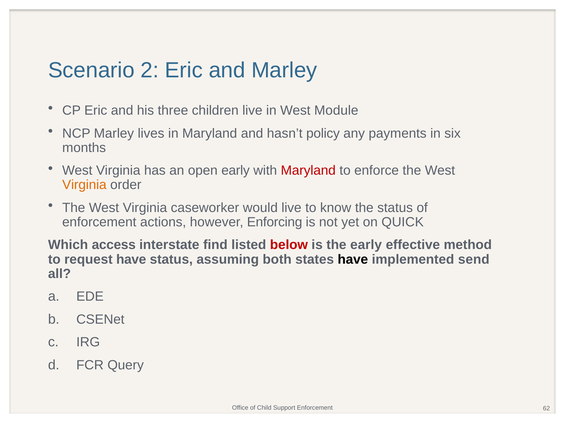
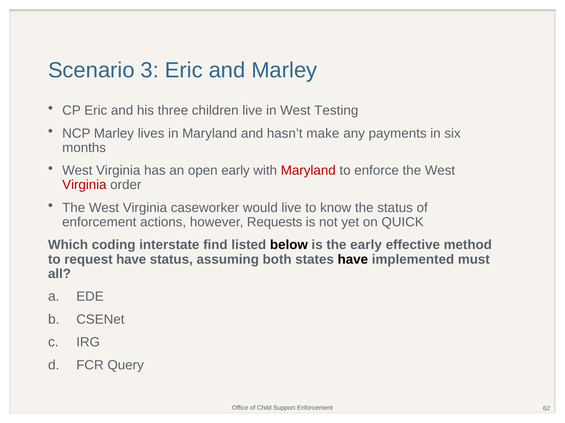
2: 2 -> 3 (150, 70)
Module: Module -> Testing (336, 111)
policy: policy -> make (323, 134)
Virginia colour: orange -> red (84, 185)
Enforcing: Enforcing -> Requests (275, 222)
access: access -> coding (114, 245)
below colour: red -> black (289, 245)
send: send -> must (474, 260)
